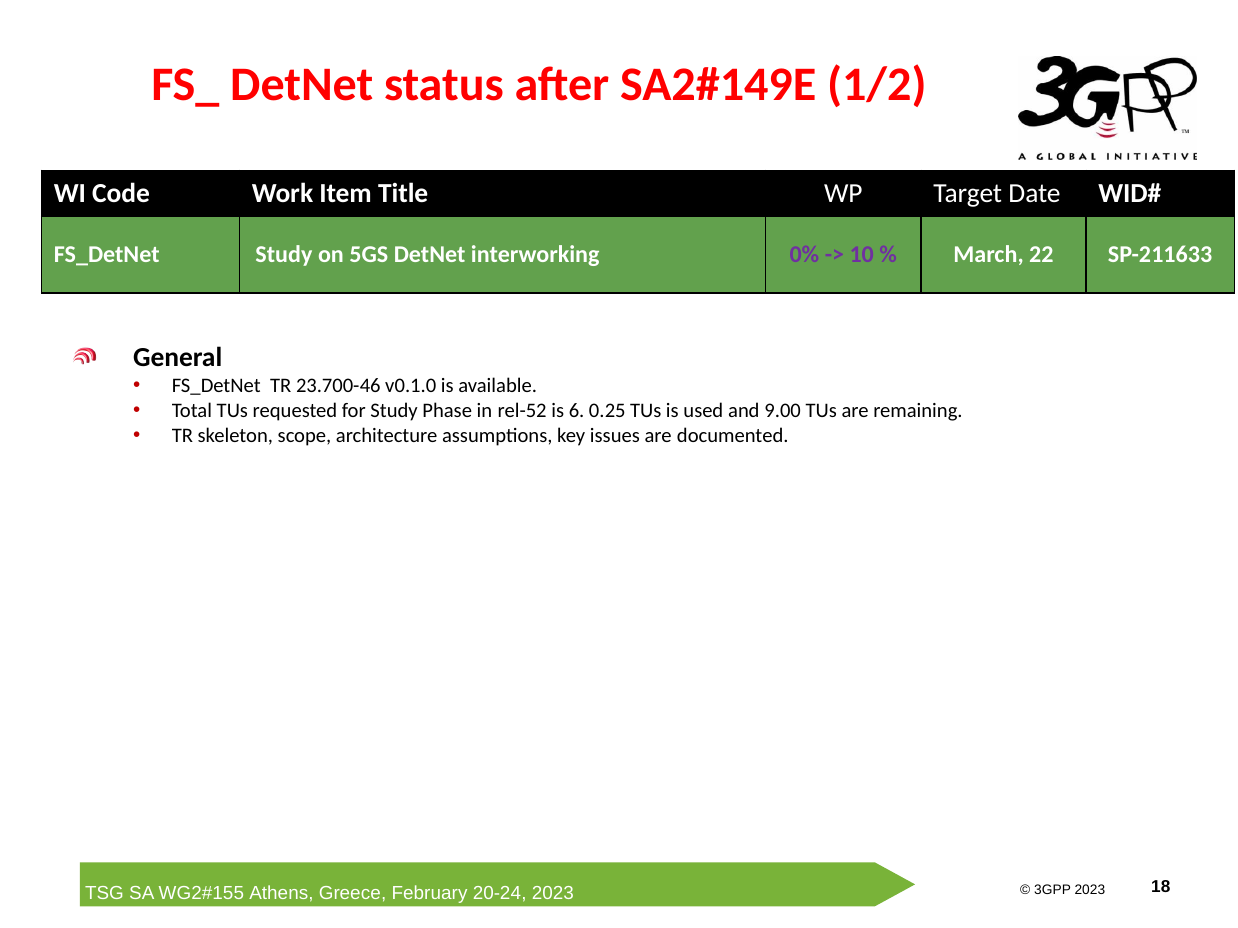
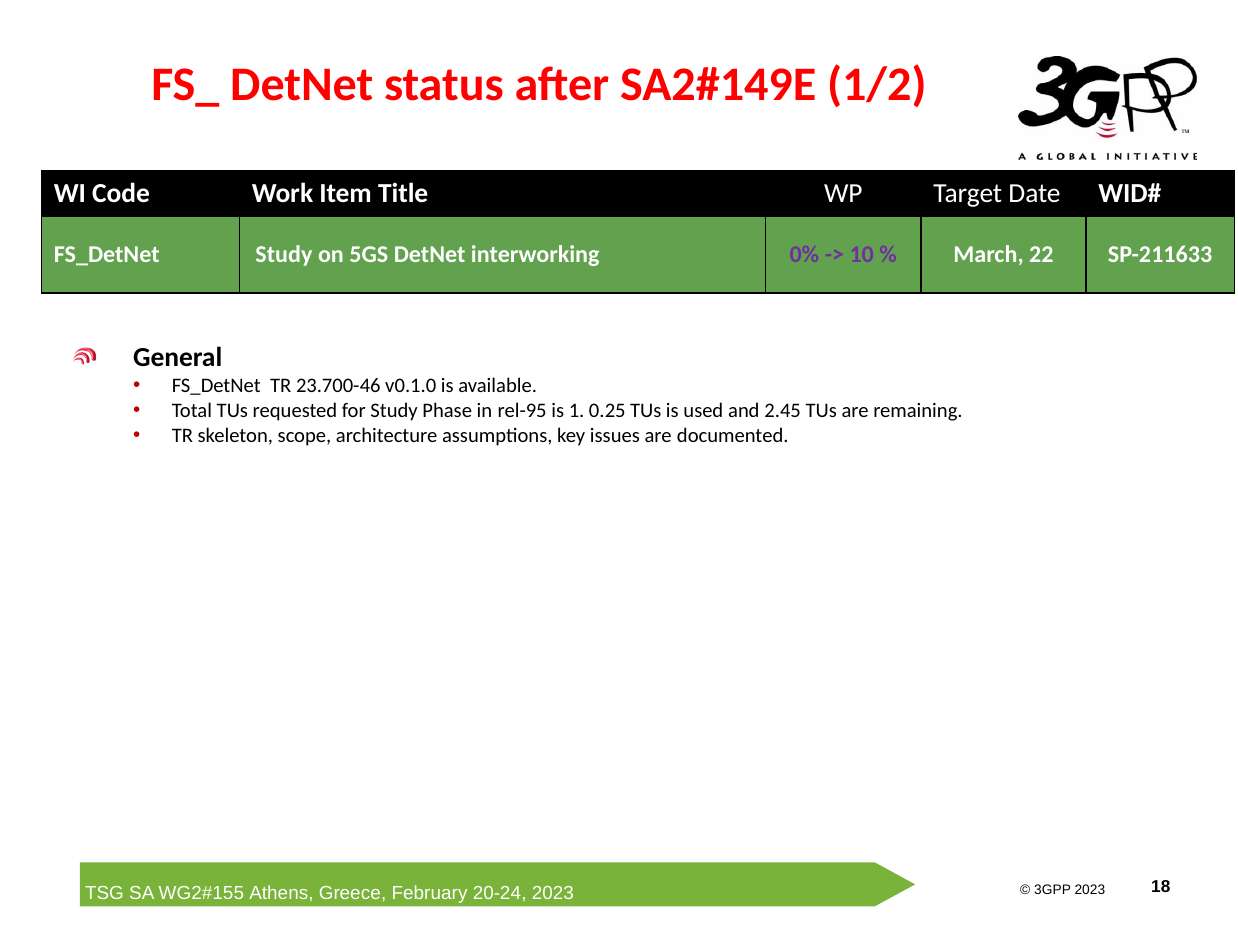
rel-52: rel-52 -> rel-95 (522, 411)
6: 6 -> 1 (577, 411)
9.00: 9.00 -> 2.45 (783, 411)
